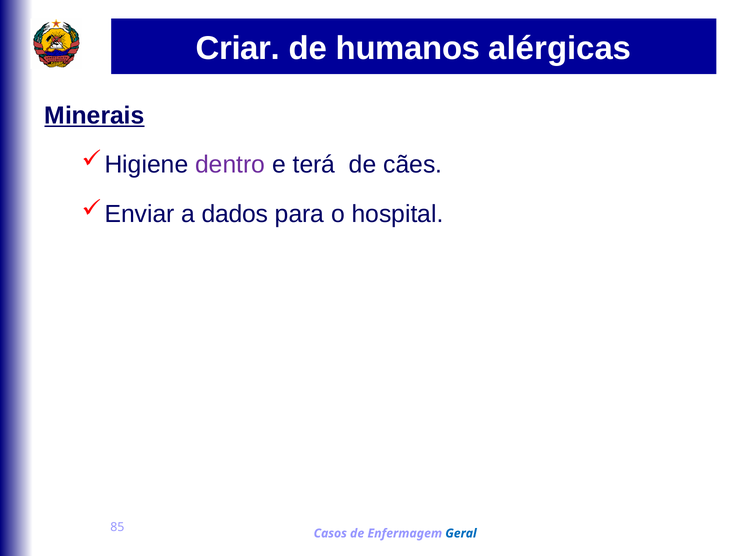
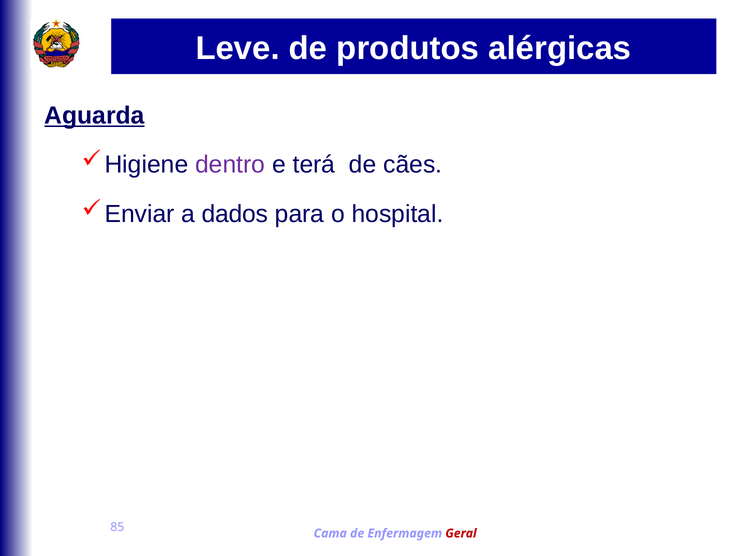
Criar: Criar -> Leve (238, 49)
humanos: humanos -> produtos (408, 49)
Minerais: Minerais -> Aguarda (94, 115)
Casos: Casos -> Cama (330, 533)
Geral colour: blue -> red (461, 533)
